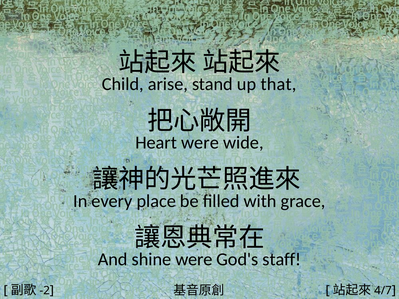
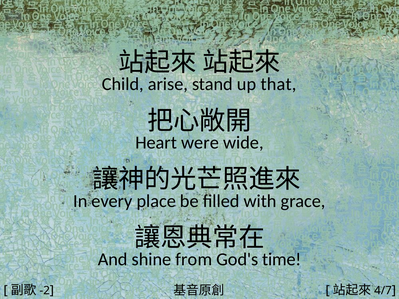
shine were: were -> from (194, 260)
staff: staff -> time (282, 260)
